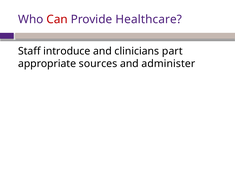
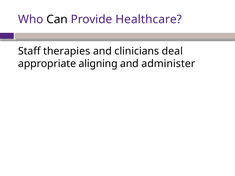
Can colour: red -> black (57, 19)
introduce: introduce -> therapies (67, 51)
part: part -> deal (172, 51)
sources: sources -> aligning (98, 64)
